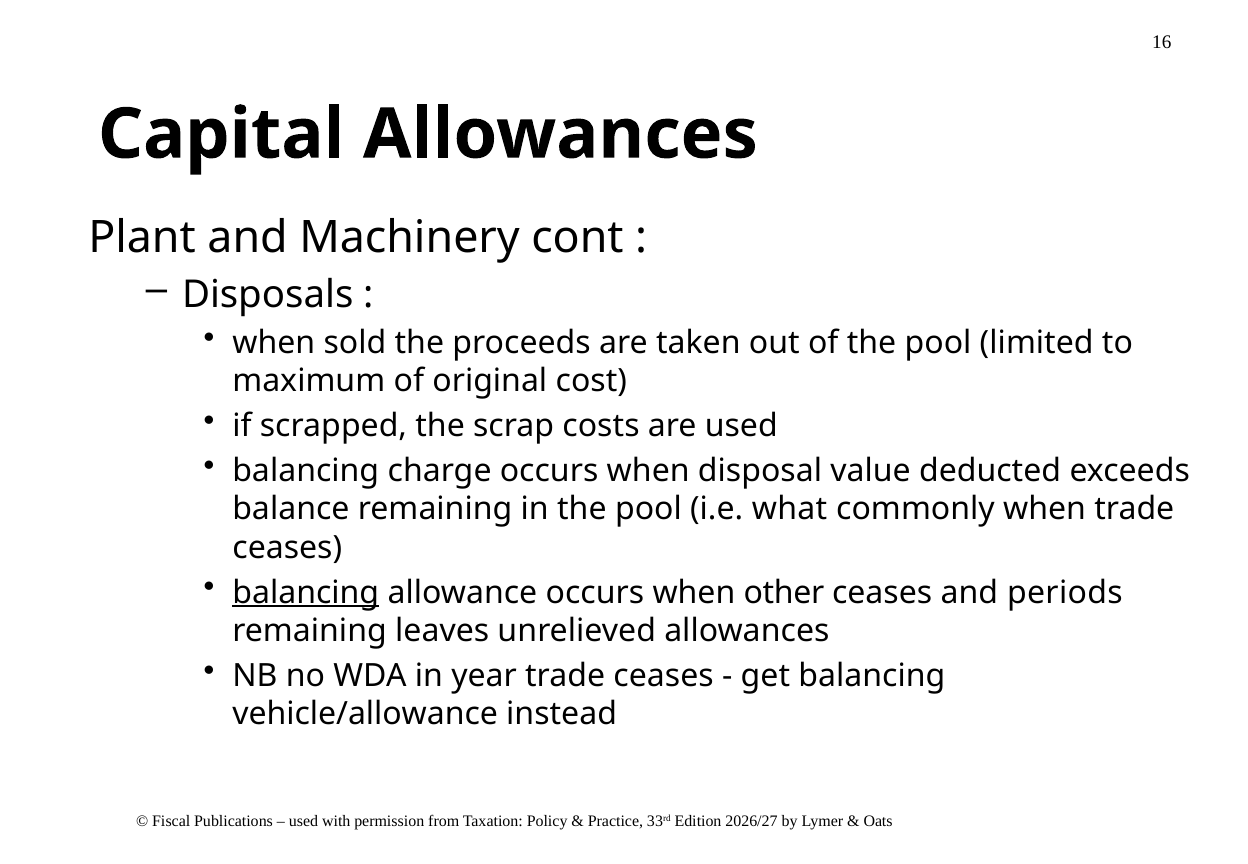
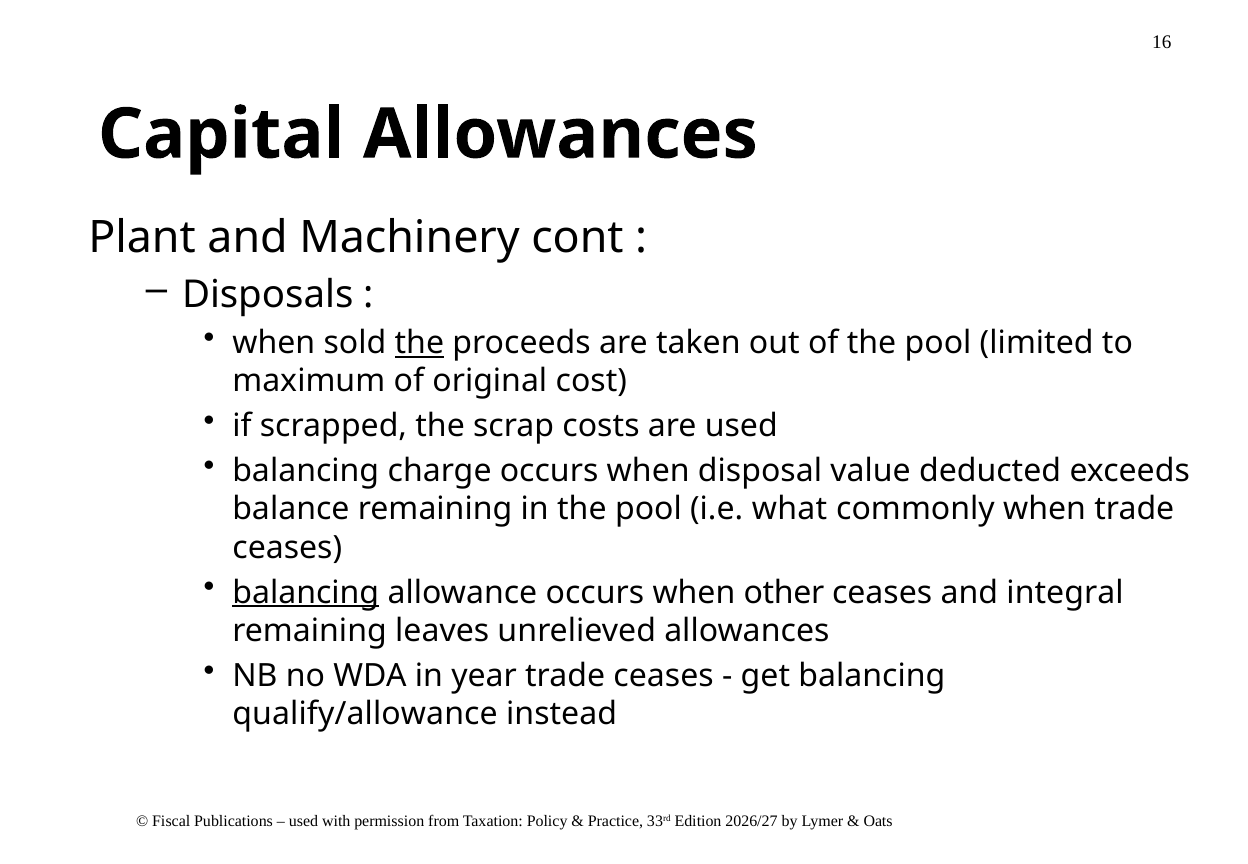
the underline: none -> present (419, 343)
periods: periods -> integral (1065, 592)
vehicle/allowance: vehicle/allowance -> qualify/allowance (365, 714)
